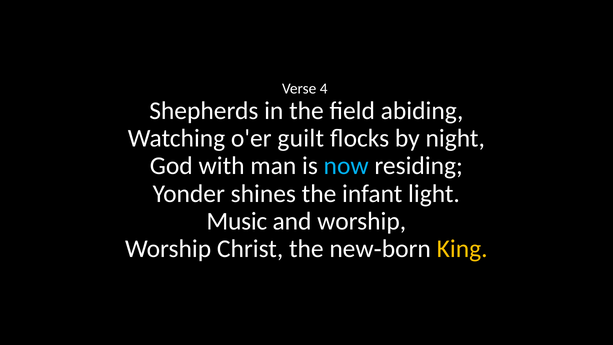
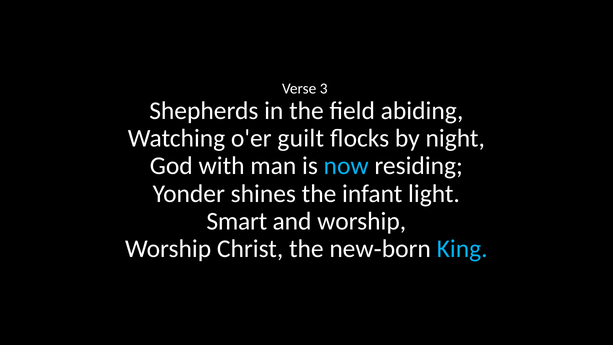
4: 4 -> 3 (324, 89)
Music: Music -> Smart (237, 221)
King colour: yellow -> light blue (462, 249)
